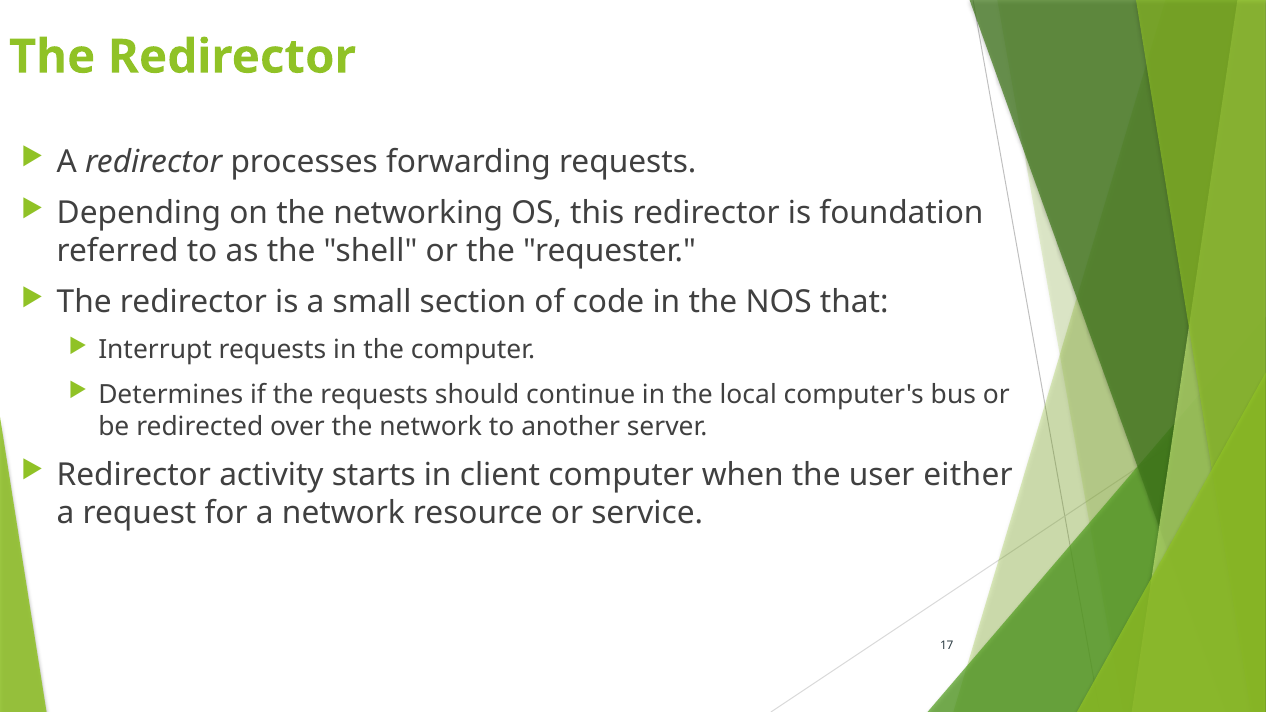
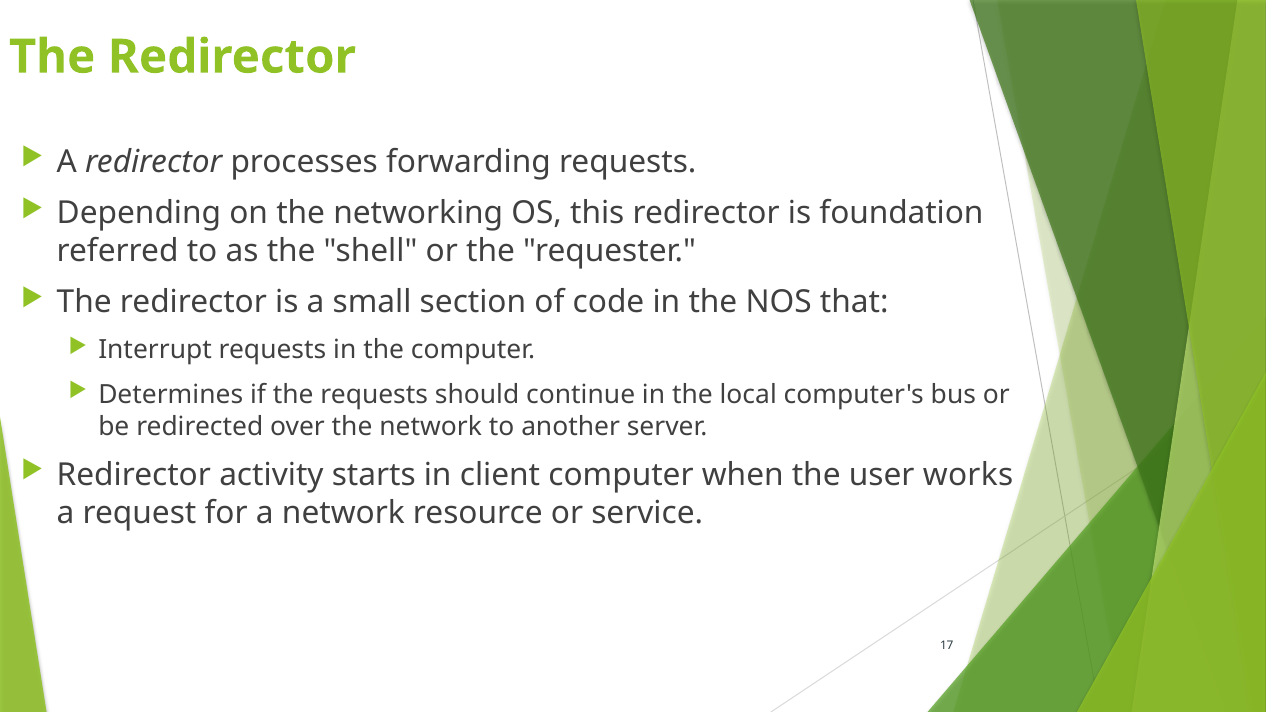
either: either -> works (968, 475)
